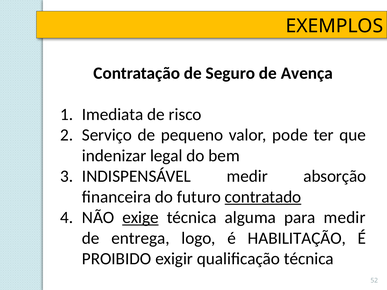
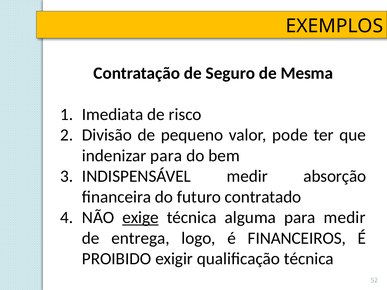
Avença: Avença -> Mesma (307, 73)
Serviço: Serviço -> Divisão (107, 135)
indenizar legal: legal -> para (166, 156)
contratado underline: present -> none (263, 197)
HABILITAÇÃO: HABILITAÇÃO -> FINANCEIROS (297, 238)
